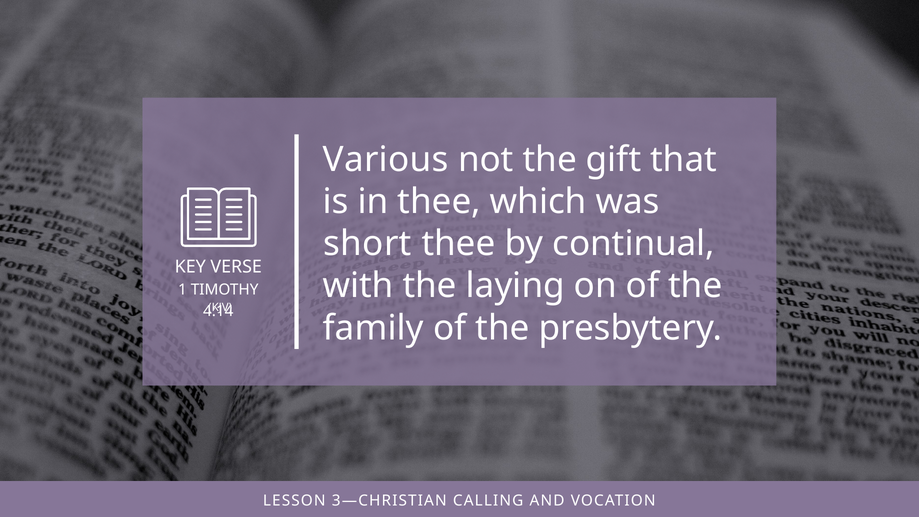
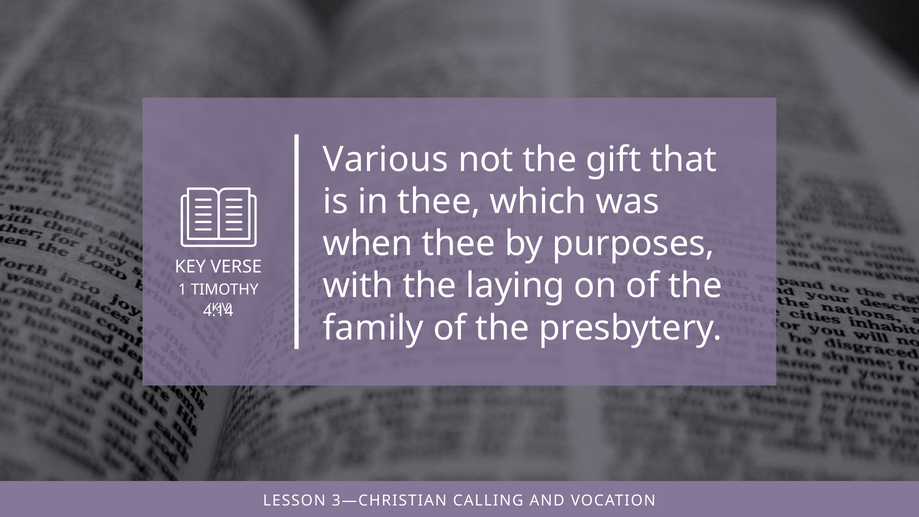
short: short -> when (368, 244)
continual: continual -> purposes (634, 244)
